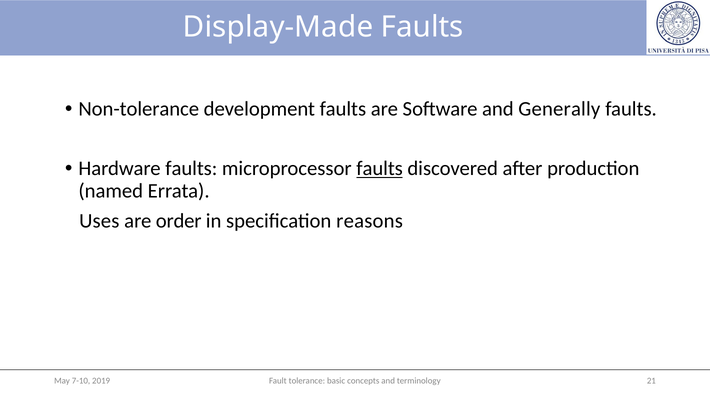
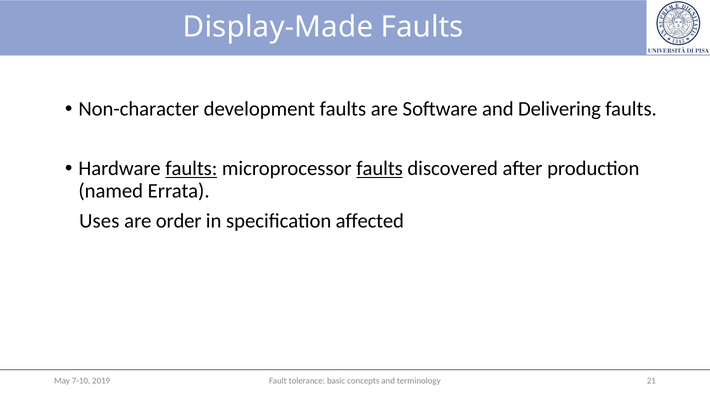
Non-tolerance: Non-tolerance -> Non-character (139, 109)
Generally: Generally -> Delivering (560, 109)
faults underline: none -> present (191, 169)
reasons: reasons -> affected (370, 221)
